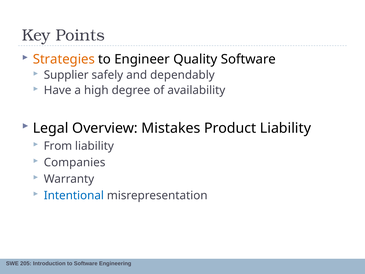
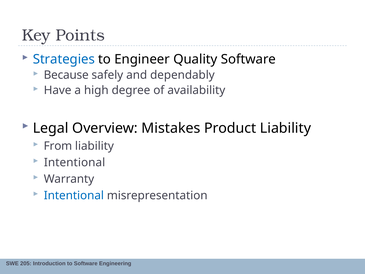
Strategies colour: orange -> blue (64, 59)
Supplier: Supplier -> Because (66, 75)
Companies: Companies -> Intentional (75, 162)
